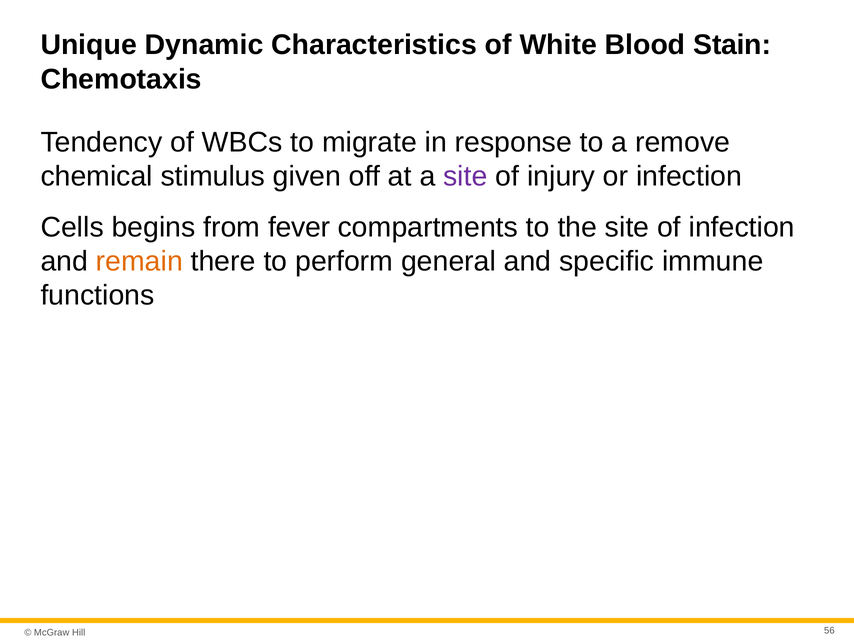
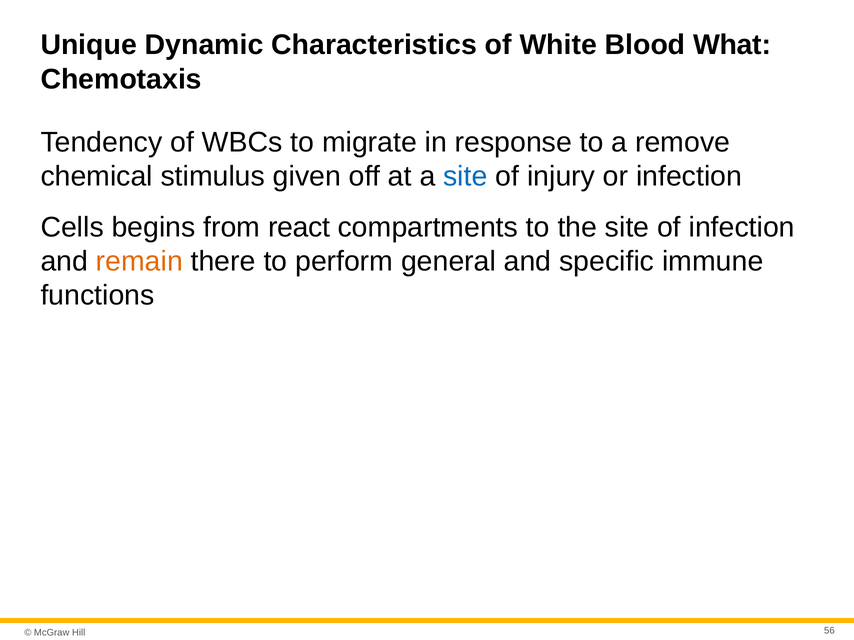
Stain: Stain -> What (732, 45)
site colour: purple -> blue (465, 177)
fever: fever -> react (299, 228)
